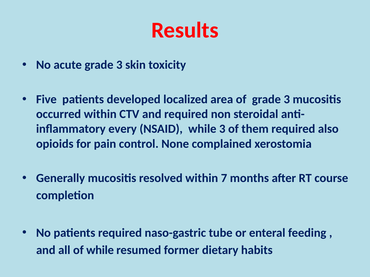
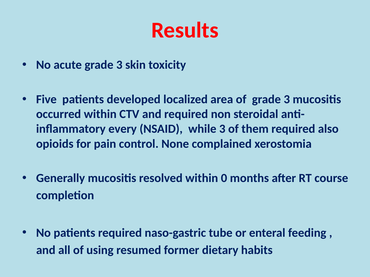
7: 7 -> 0 (224, 178)
of while: while -> using (100, 250)
